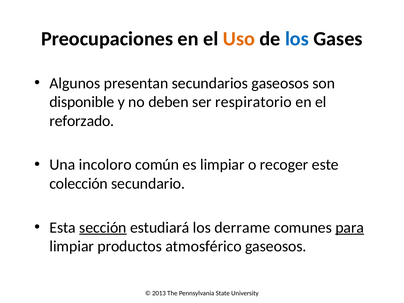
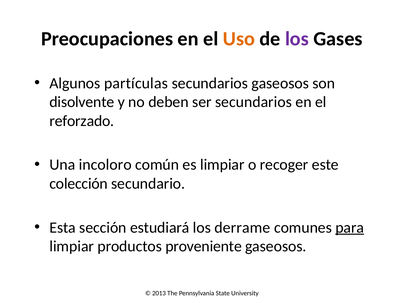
los colour: blue -> purple (297, 39)
presentan: presentan -> partículas (136, 83)
disponible: disponible -> disolvente (82, 102)
ser respiratorio: respiratorio -> secundarios (254, 102)
sección underline: present -> none (103, 228)
atmosférico: atmosférico -> proveniente (204, 246)
